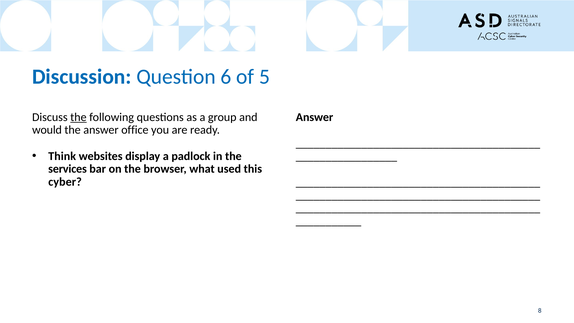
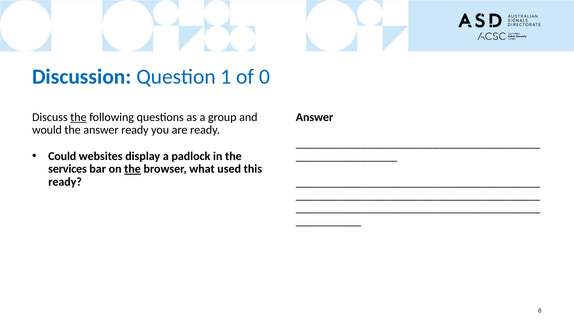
6: 6 -> 1 (226, 77)
5: 5 -> 0 (264, 77)
answer office: office -> ready (135, 130)
Think: Think -> Could (62, 156)
the underline: none -> present (133, 169)
cyber: cyber -> ready (65, 182)
